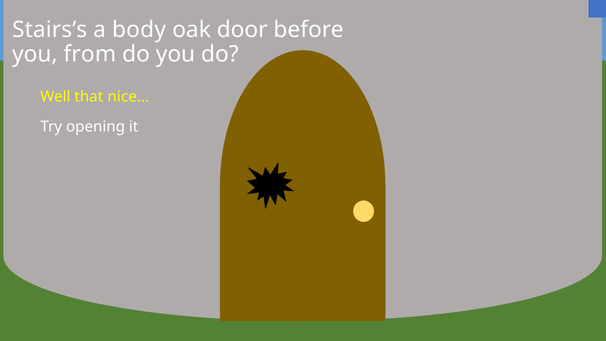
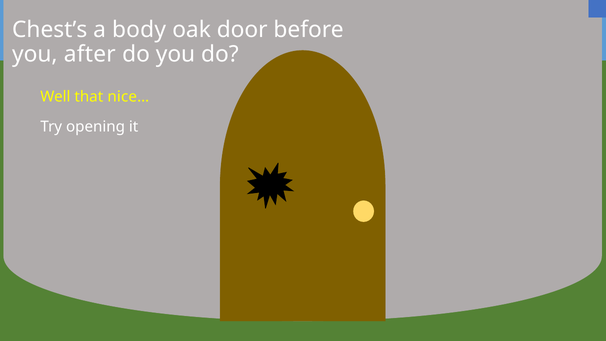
Stairs’s: Stairs’s -> Chest’s (50, 30)
from: from -> after (90, 54)
